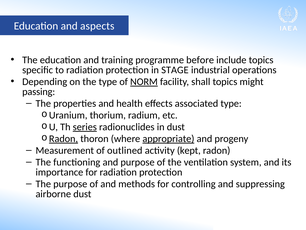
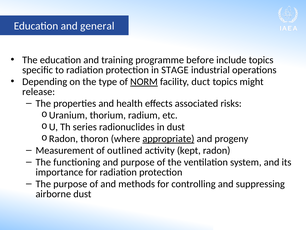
aspects: aspects -> general (97, 26)
shall: shall -> duct (201, 82)
passing: passing -> release (39, 91)
associated type: type -> risks (231, 103)
series underline: present -> none (85, 127)
Radon underline: present -> none (63, 138)
